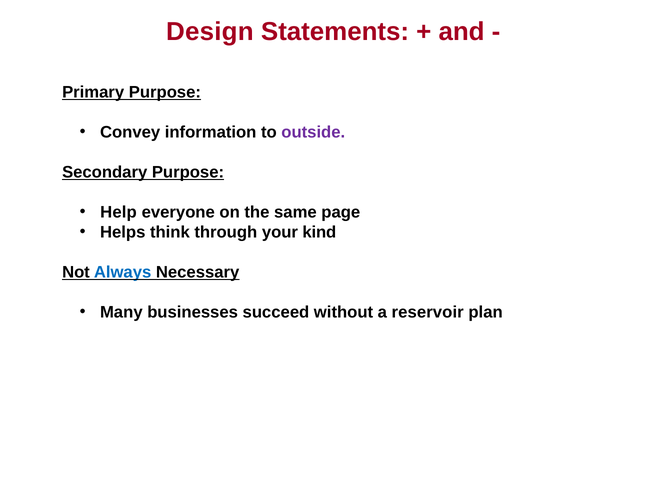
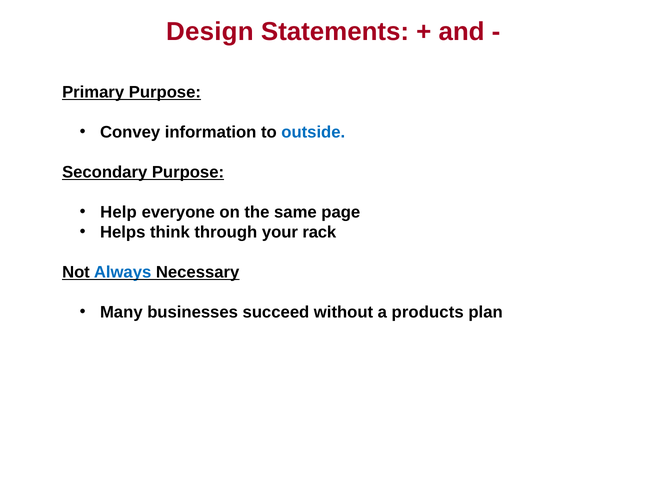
outside colour: purple -> blue (313, 132)
kind: kind -> rack (319, 232)
reservoir: reservoir -> products (428, 312)
